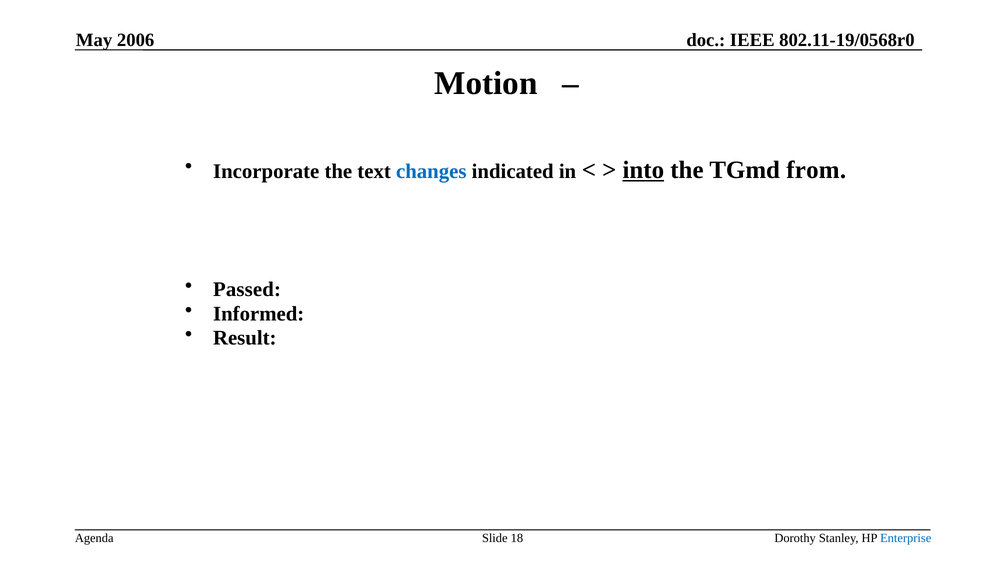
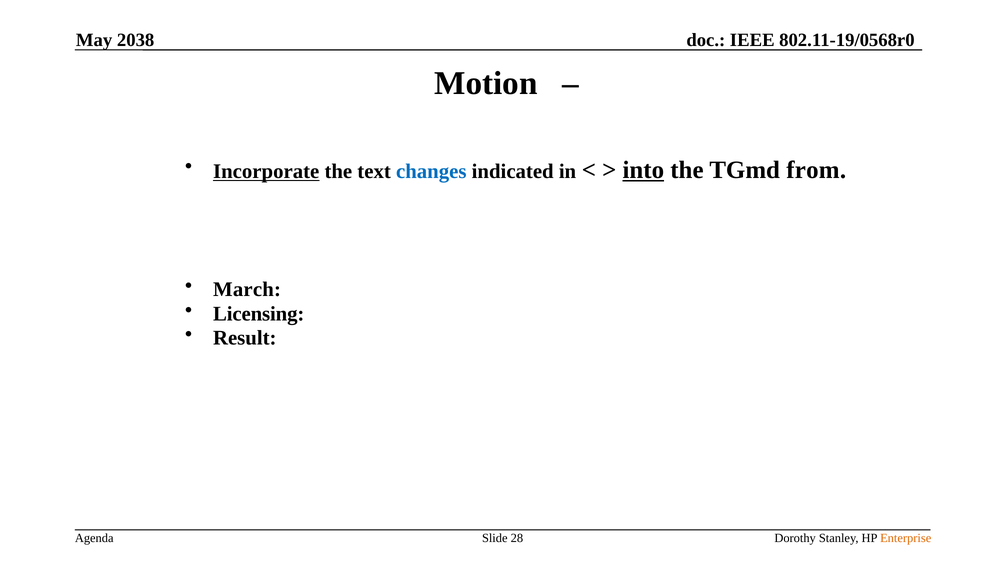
2006: 2006 -> 2038 (136, 40)
Incorporate underline: none -> present (266, 172)
Passed: Passed -> March (247, 290)
Informed: Informed -> Licensing (259, 314)
18: 18 -> 28 (517, 538)
Enterprise colour: blue -> orange (906, 538)
